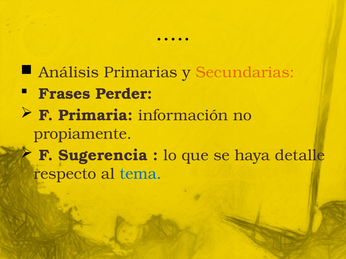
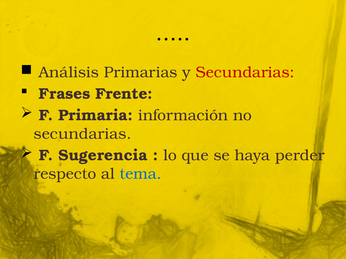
Secundarias colour: orange -> red (245, 73)
Perder: Perder -> Frente (124, 94)
propiamente: propiamente -> secundarias (83, 134)
detalle: detalle -> perder (300, 156)
